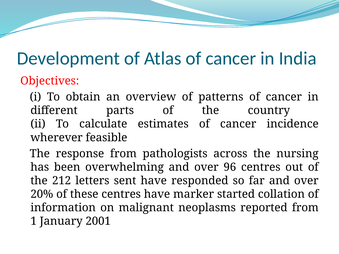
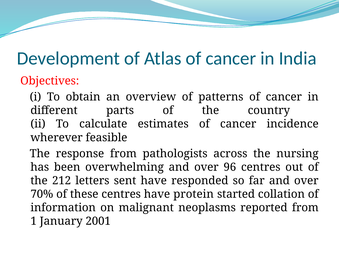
20%: 20% -> 70% (42, 194)
marker: marker -> protein (194, 194)
